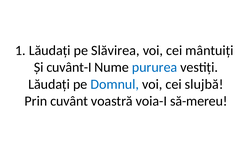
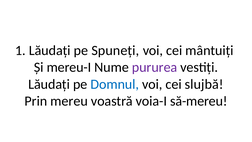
Slăvirea: Slăvirea -> Spuneți (115, 50)
cuvânt-I: cuvânt-I -> mereu-I (69, 67)
pururea colour: blue -> purple (155, 67)
cuvânt: cuvânt -> mereu (69, 101)
